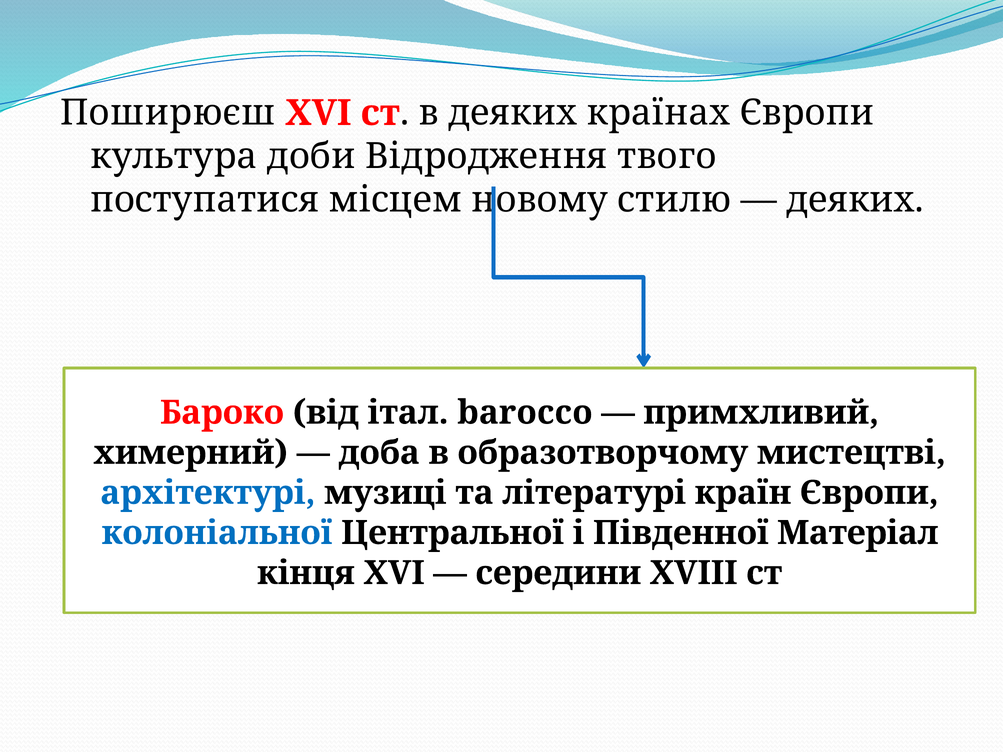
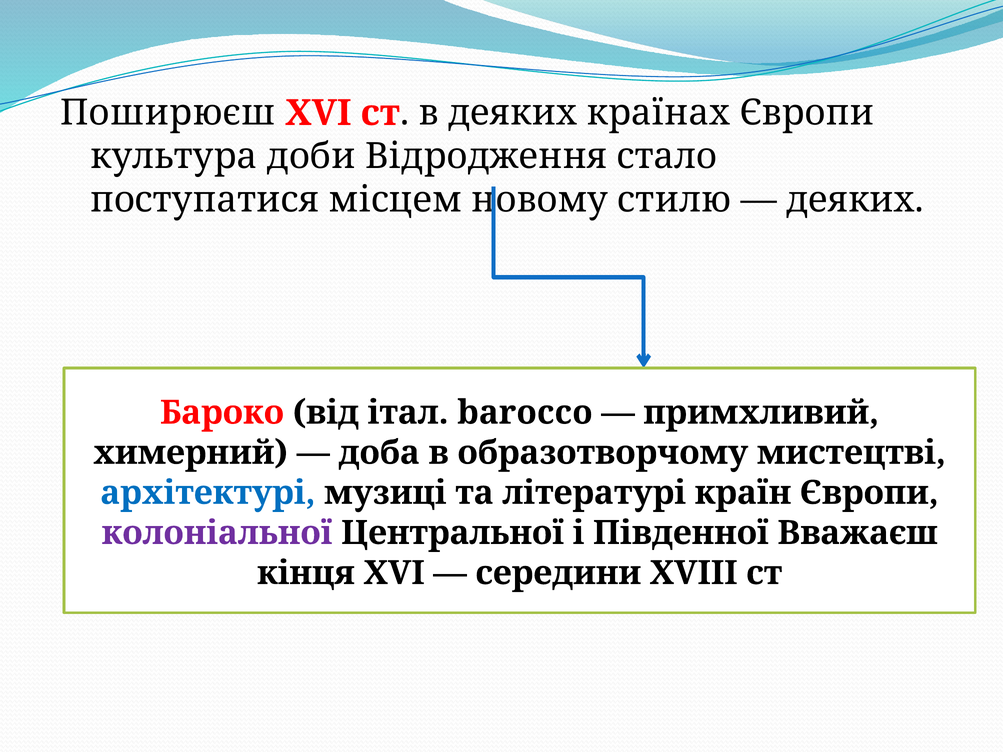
твого: твого -> стало (667, 157)
колоніальної colour: blue -> purple (217, 533)
Матеріал: Матеріал -> Вважаєш (858, 533)
